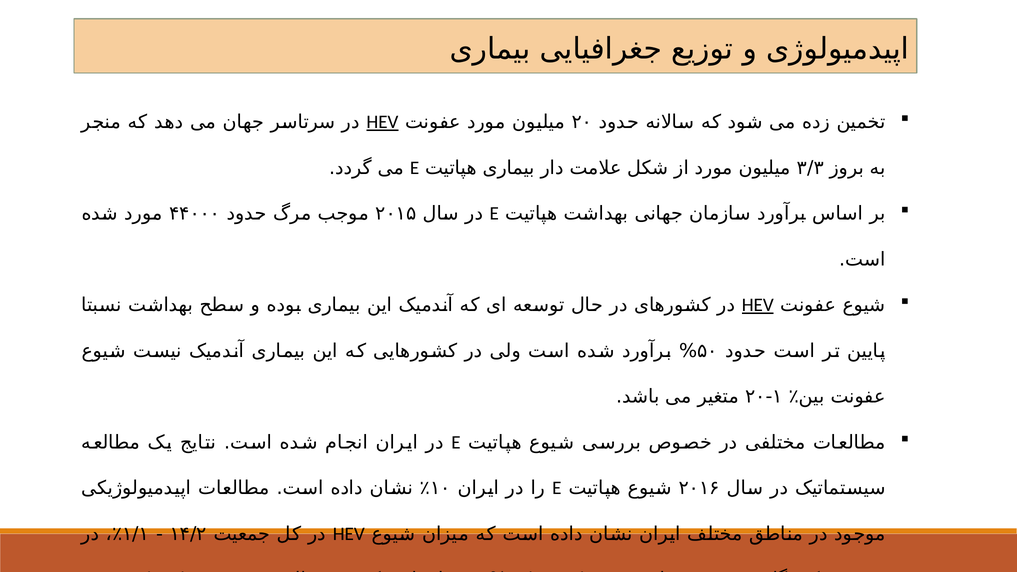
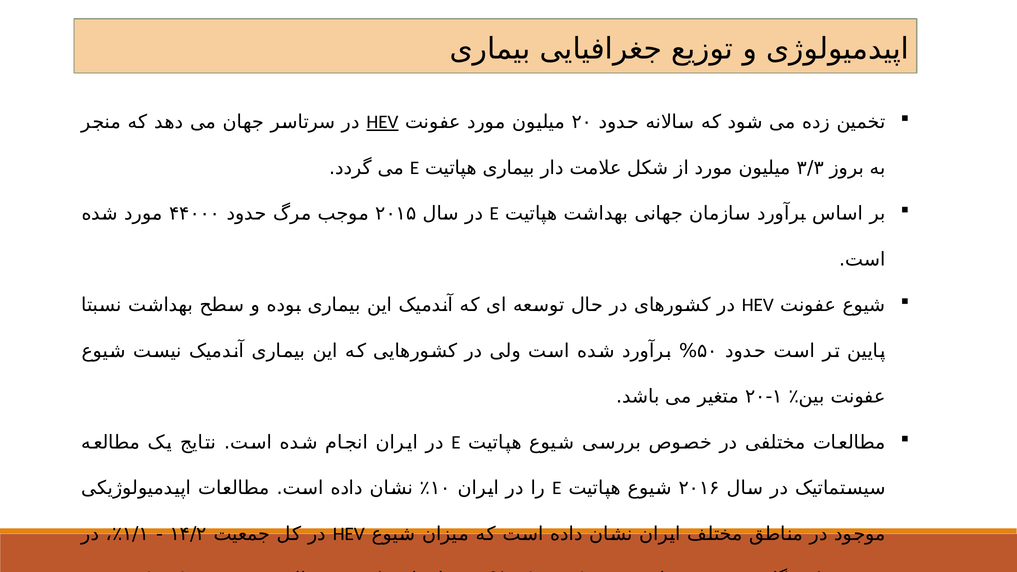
HEV underline: present -> none (758, 305)
